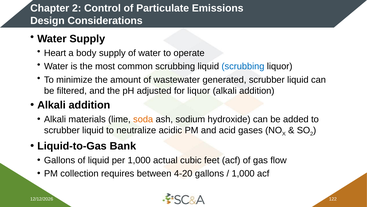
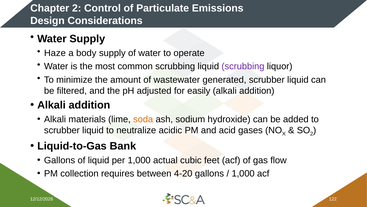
Heart: Heart -> Haze (55, 53)
scrubbing colour: blue -> purple (243, 66)
for liquor: liquor -> easily (199, 91)
